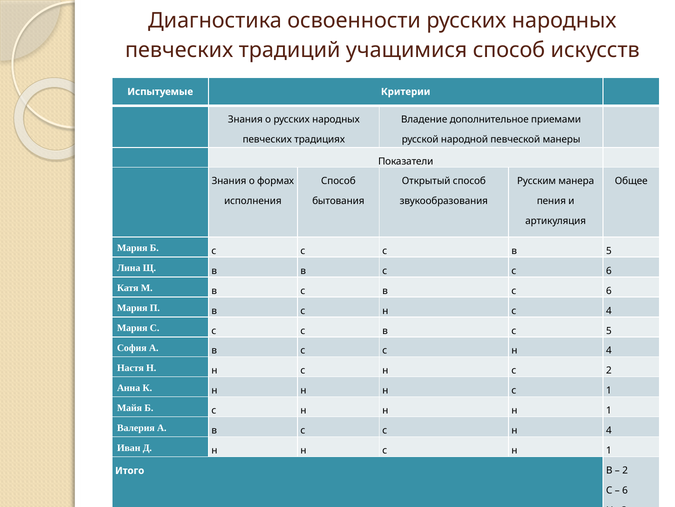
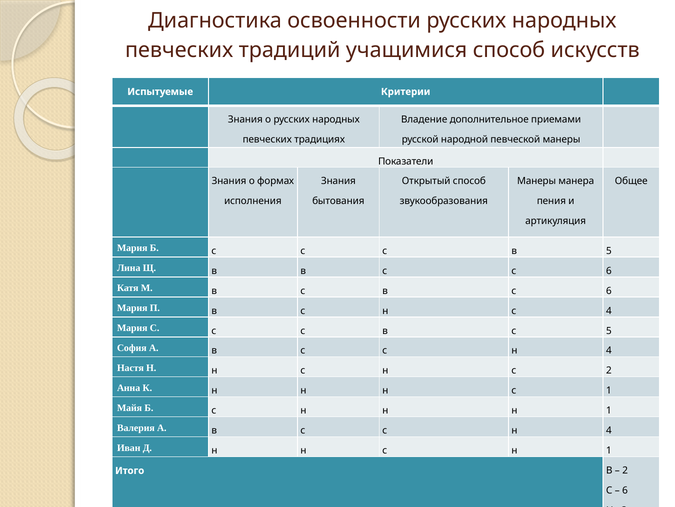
Способ: Способ -> Знания (338, 181)
Русским: Русским -> Манеры (537, 181)
